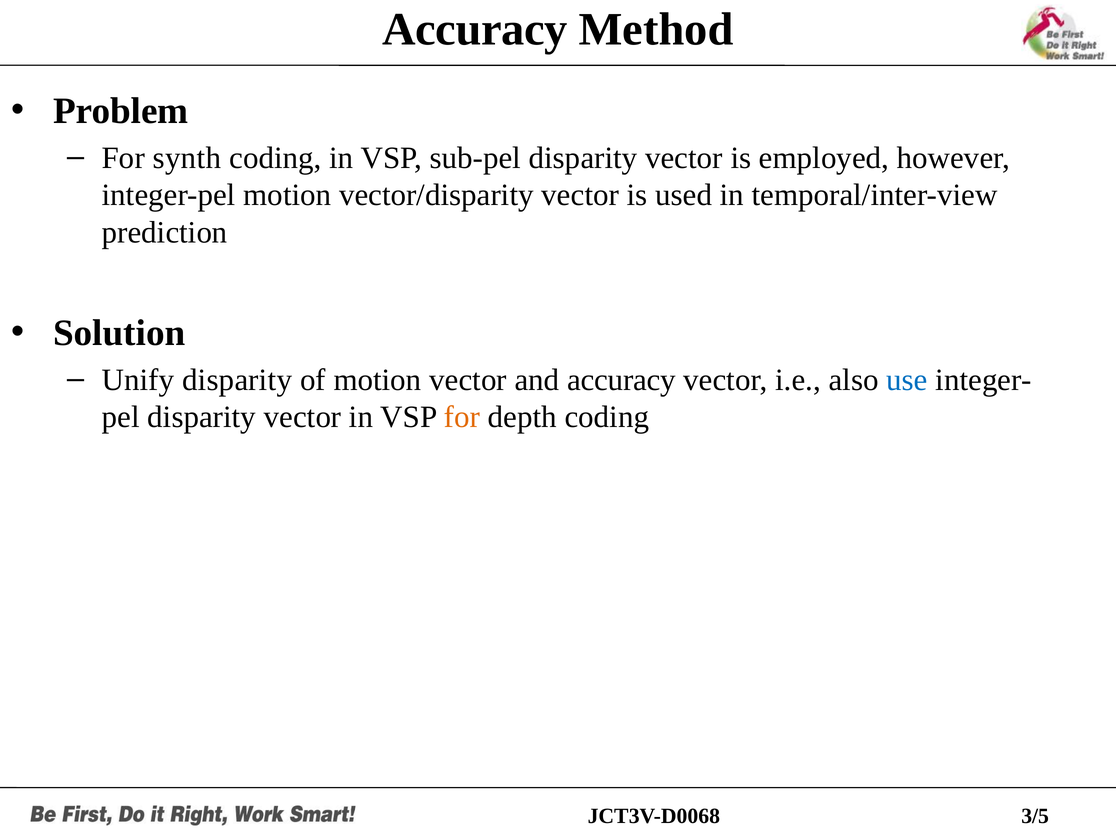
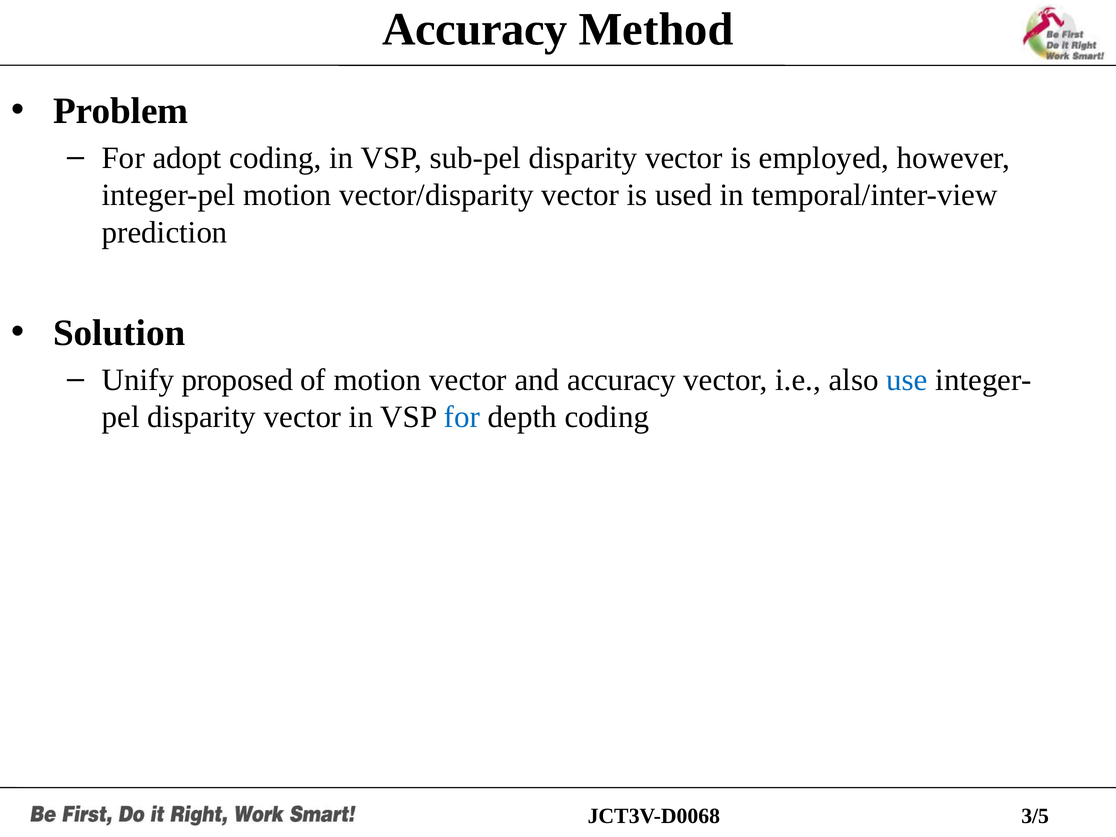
synth: synth -> adopt (187, 158)
Unify disparity: disparity -> proposed (237, 380)
for colour: orange -> blue (462, 417)
